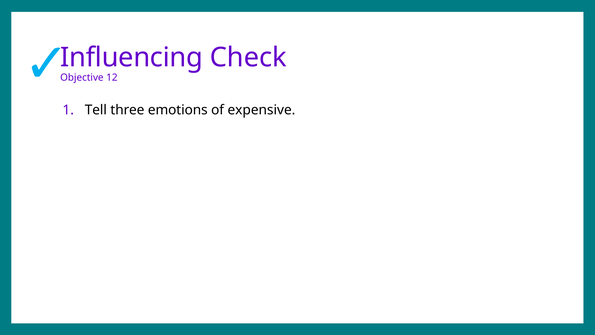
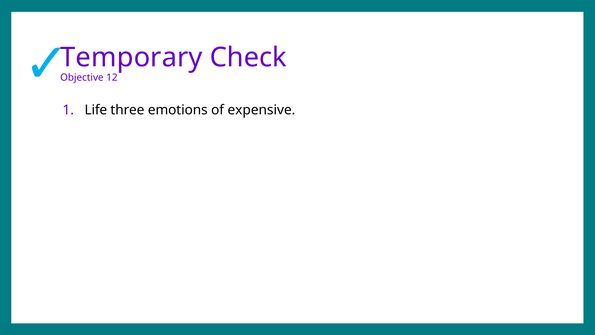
Influencing: Influencing -> Temporary (131, 57)
Tell: Tell -> Life (96, 110)
